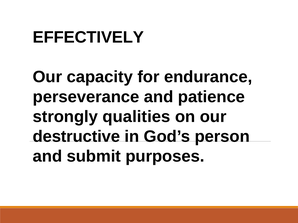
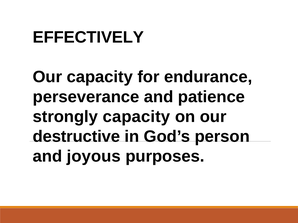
strongly qualities: qualities -> capacity (136, 117)
submit: submit -> joyous (94, 157)
